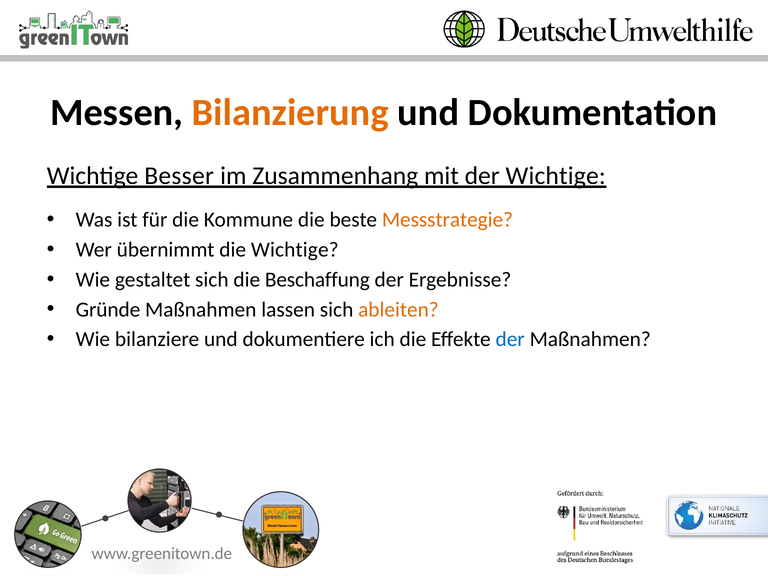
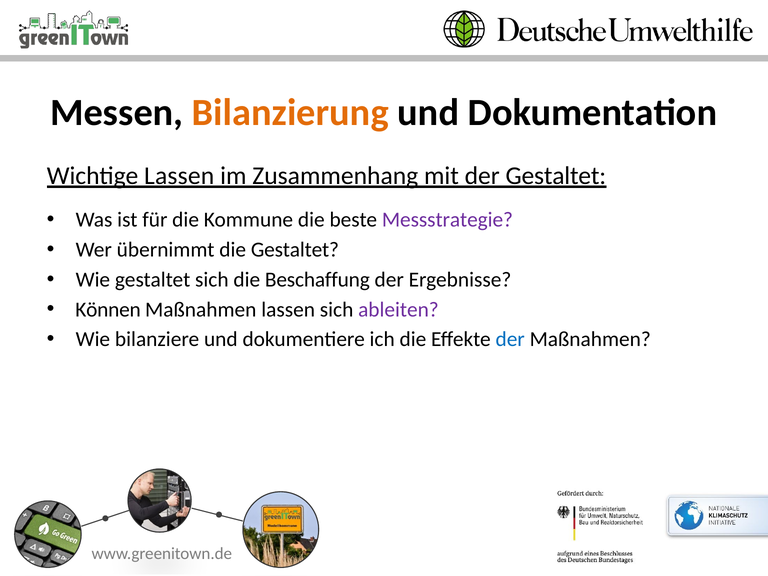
Wichtige Besser: Besser -> Lassen (179, 176)
der Wichtige: Wichtige -> Gestaltet (556, 176)
Messstrategie colour: orange -> purple (447, 220)
die Wichtige: Wichtige -> Gestaltet (295, 250)
Gründe: Gründe -> Können (108, 310)
ableiten colour: orange -> purple (398, 310)
